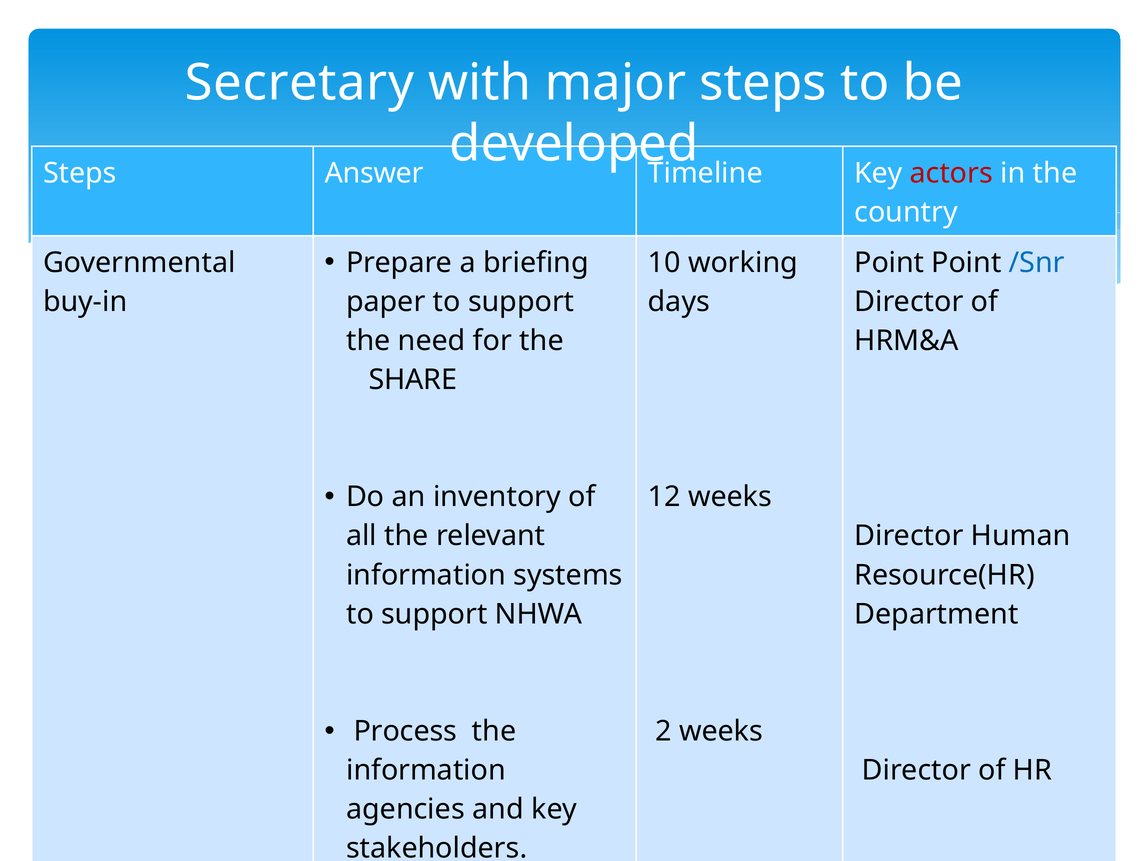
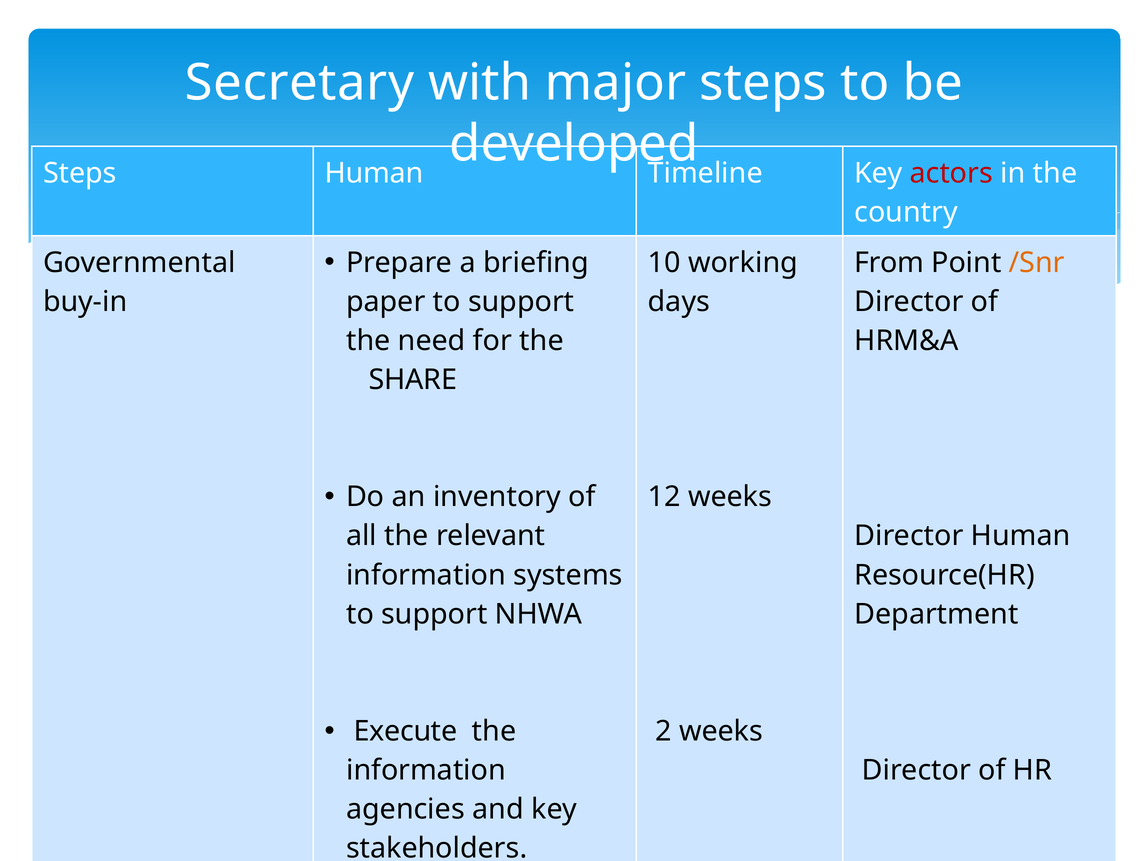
Steps Answer: Answer -> Human (374, 173)
Point: Point -> From (889, 263)
/Snr colour: blue -> orange (1037, 263)
Process: Process -> Execute (405, 731)
